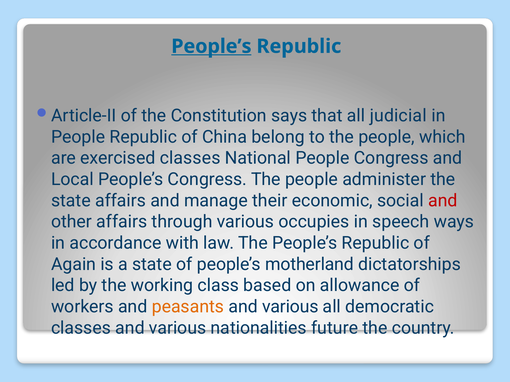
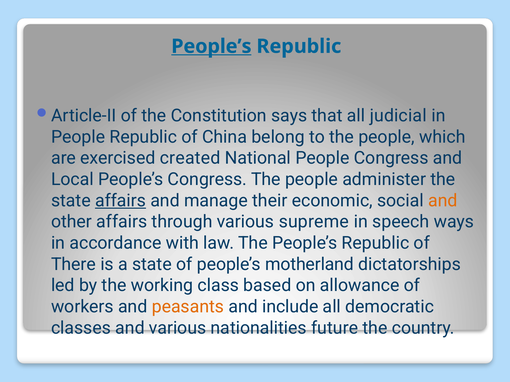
exercised classes: classes -> created (190, 158)
affairs underline: none -> present (121, 201)
and colour: red -> orange (443, 201)
occupies: occupies -> supreme (314, 222)
Again: Again -> There (74, 265)
various: various -> include (290, 307)
